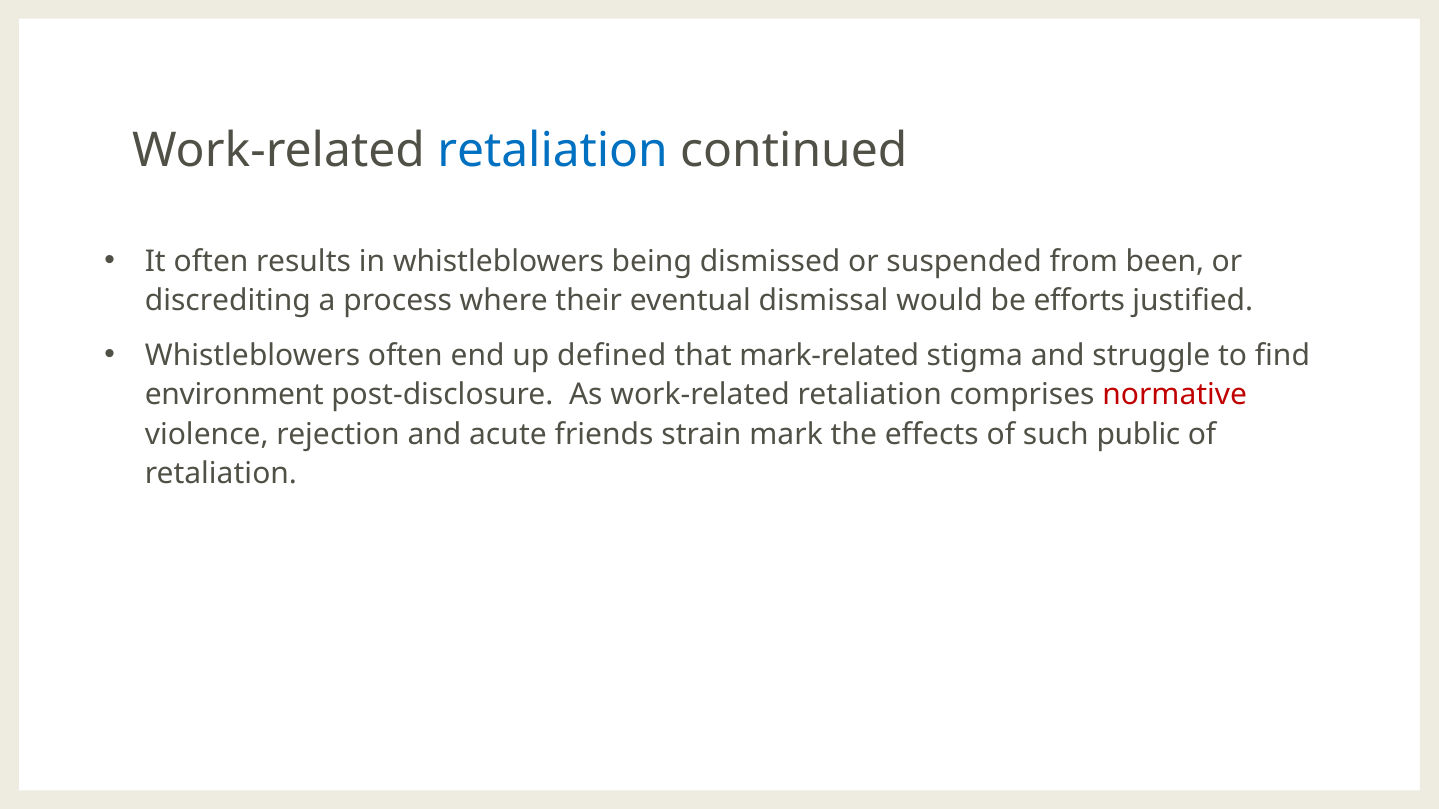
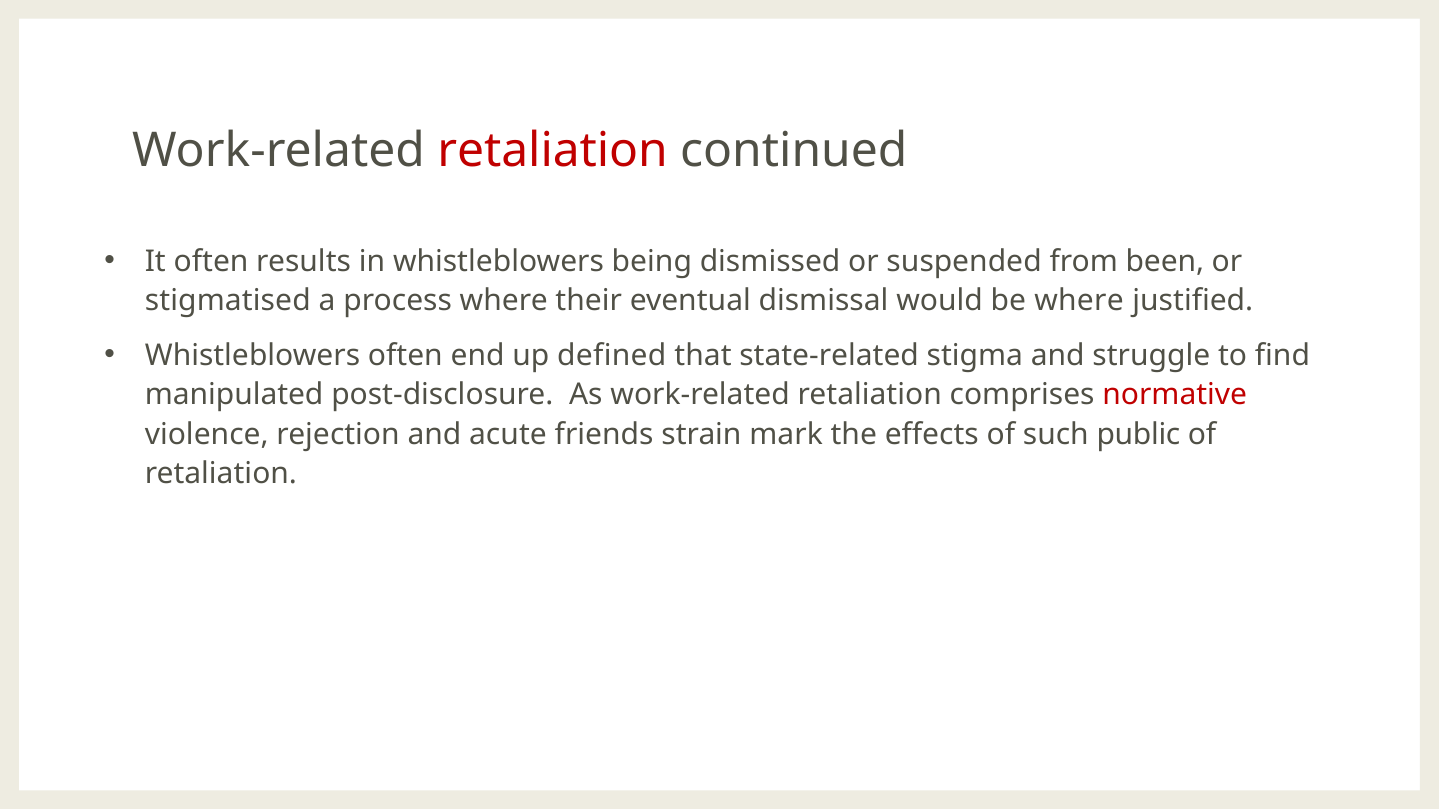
retaliation colour: blue -> red (553, 150)
discrediting: discrediting -> stigmatised (228, 301)
be efforts: efforts -> where (1079, 301)
mark-related: mark-related -> state-related (829, 355)
environment: environment -> manipulated (234, 395)
